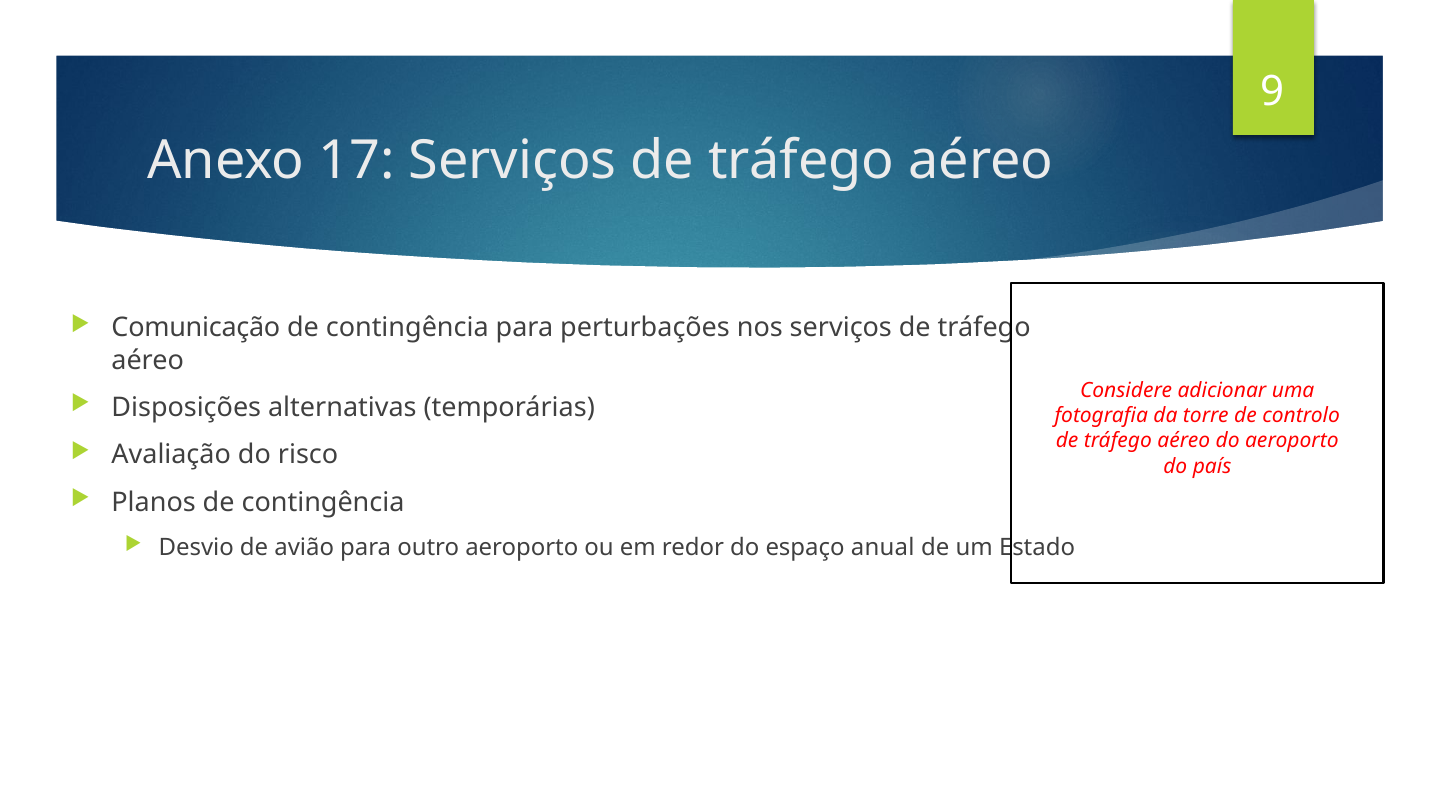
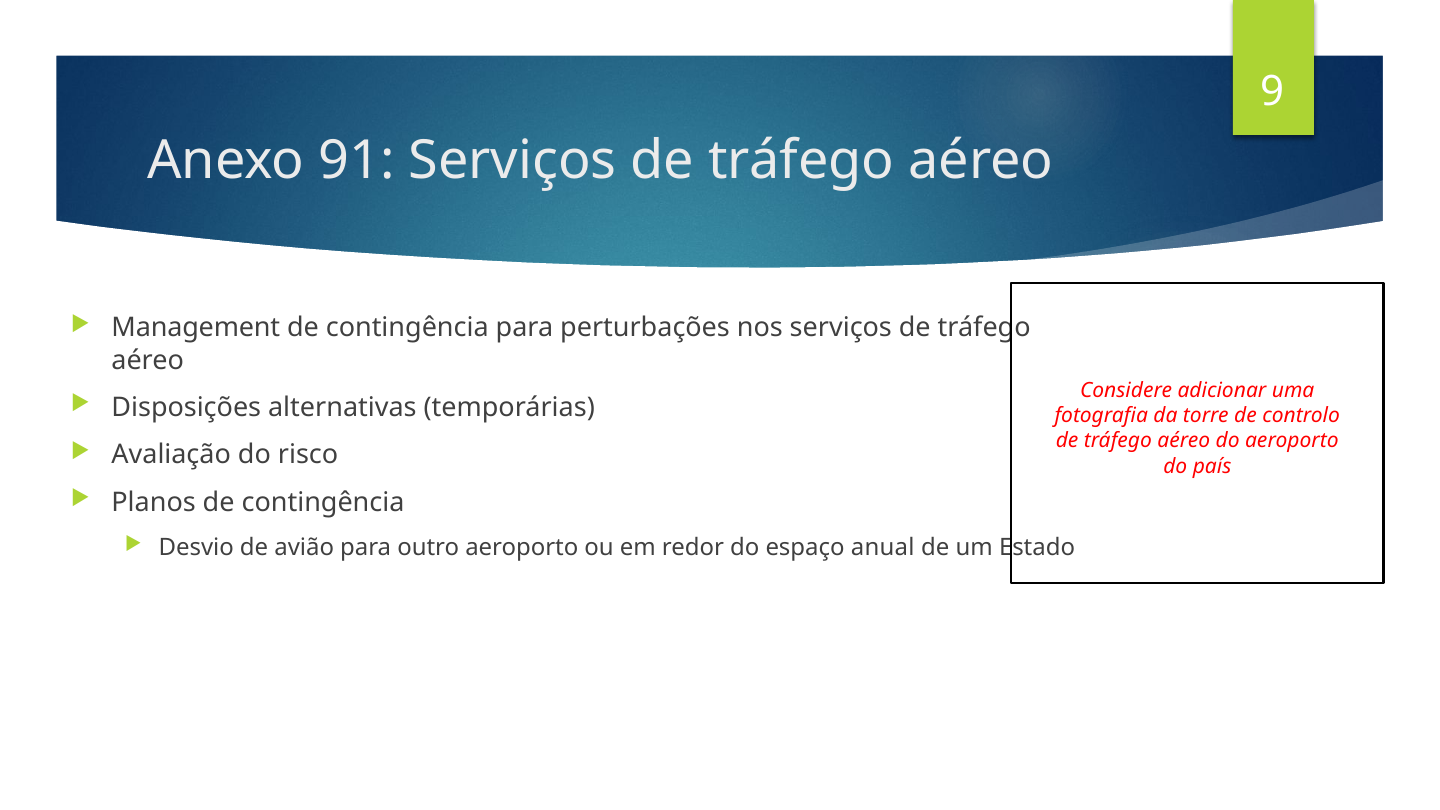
17: 17 -> 91 (357, 161)
Comunicação: Comunicação -> Management (196, 328)
